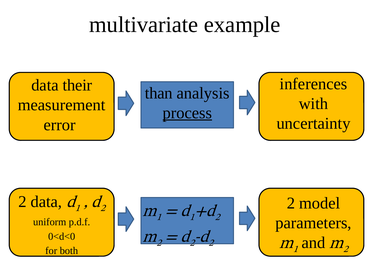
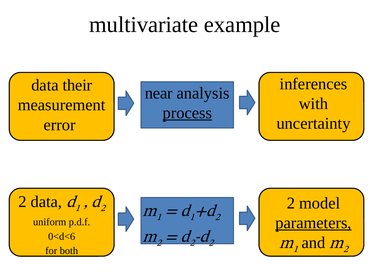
than: than -> near (159, 93)
parameters underline: none -> present (313, 223)
0<d<0: 0<d<0 -> 0<d<6 (62, 236)
